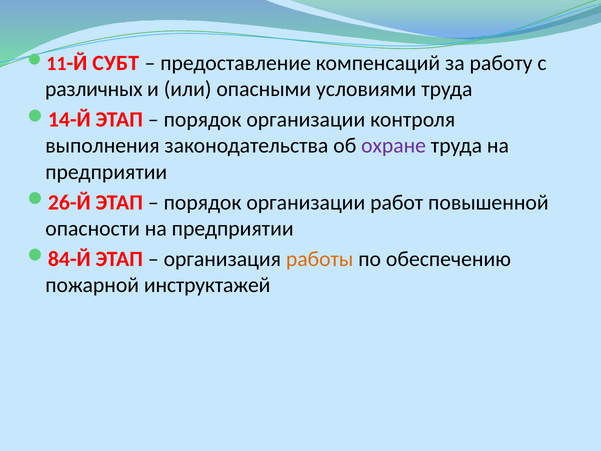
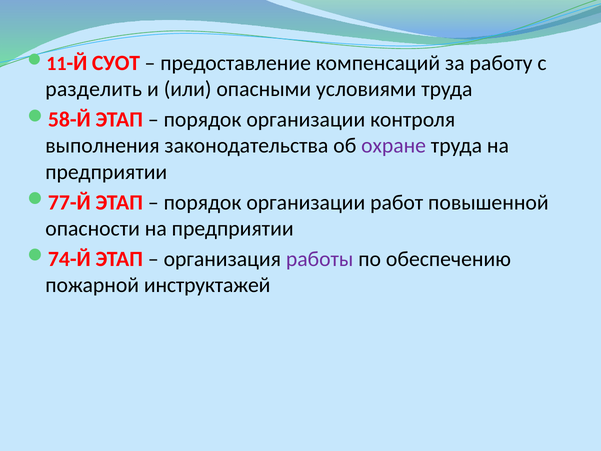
СУБТ: СУБТ -> СУОТ (116, 63)
различных: различных -> разделить (94, 89)
14-Й: 14-Й -> 58-Й (69, 120)
26-Й: 26-Й -> 77-Й (69, 202)
84-Й: 84-Й -> 74-Й (69, 259)
работы colour: orange -> purple (320, 259)
